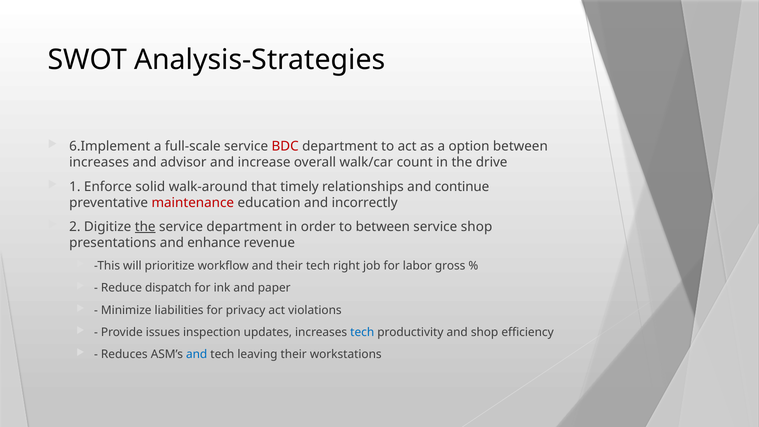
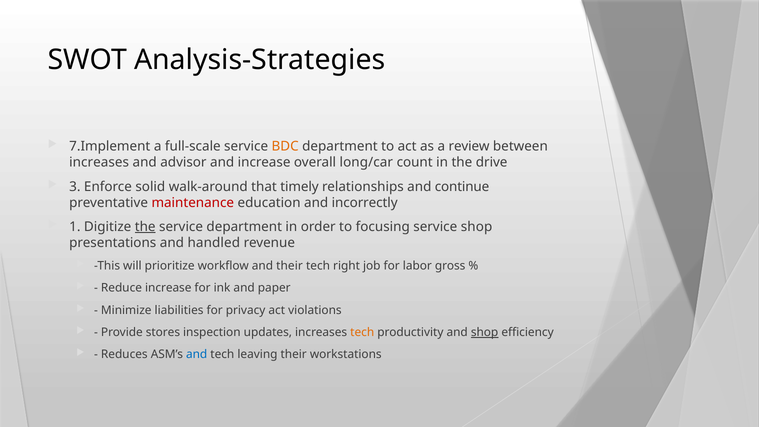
6.Implement: 6.Implement -> 7.Implement (110, 146)
BDC colour: red -> orange (285, 146)
option: option -> review (469, 146)
walk/car: walk/car -> long/car (366, 163)
1: 1 -> 3 (75, 187)
2: 2 -> 1 (75, 227)
to between: between -> focusing (383, 227)
enhance: enhance -> handled (214, 243)
Reduce dispatch: dispatch -> increase (168, 288)
issues: issues -> stores (163, 332)
tech colour: blue -> orange (362, 332)
shop underline: none -> present (485, 332)
